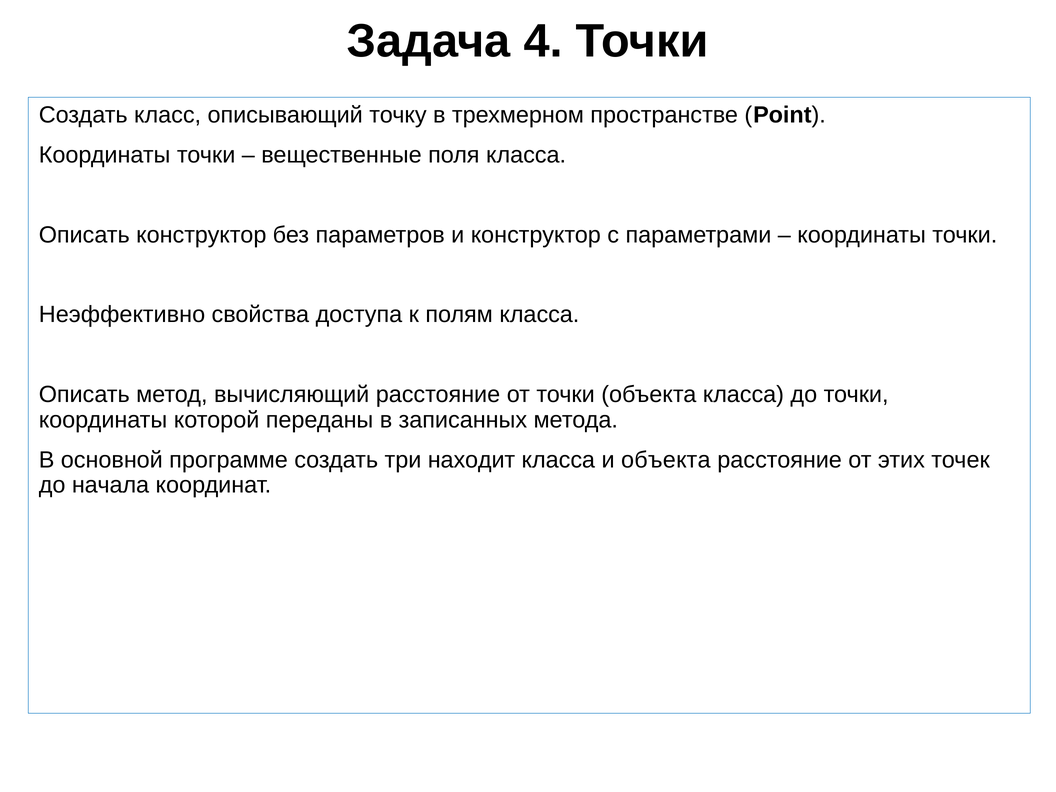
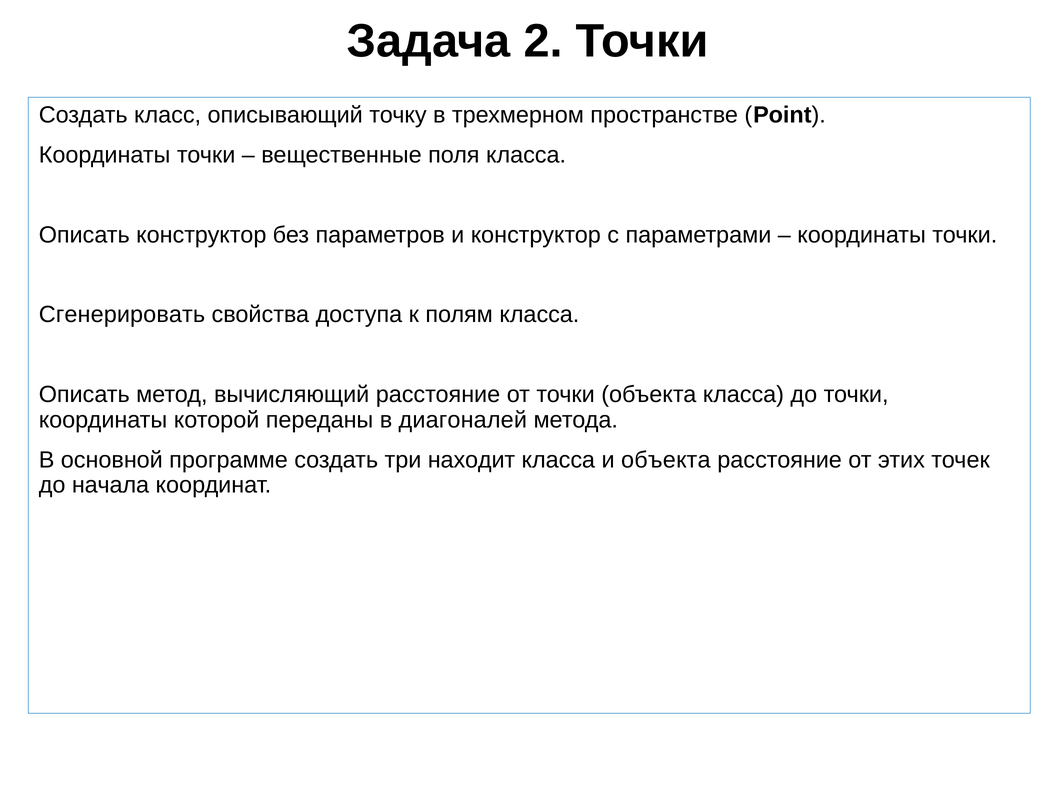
4: 4 -> 2 (543, 42)
Неэффективно: Неэффективно -> Сгенерировать (122, 315)
записанных: записанных -> диагоналей (463, 420)
